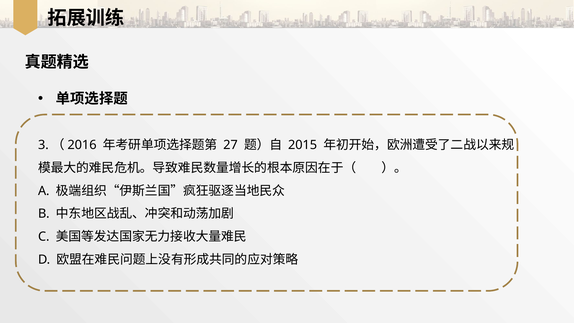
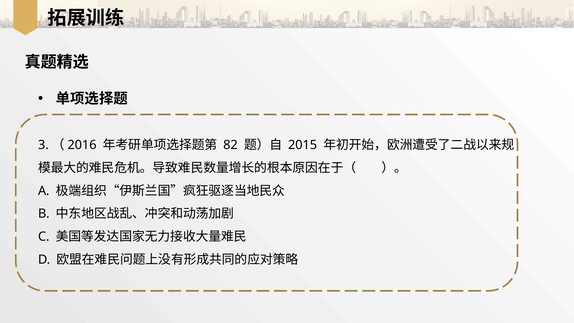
27: 27 -> 82 (230, 145)
